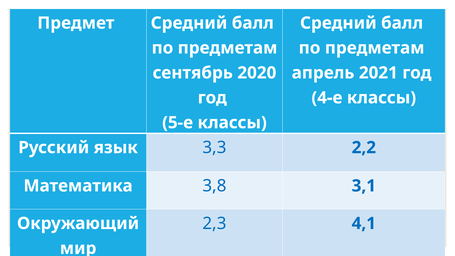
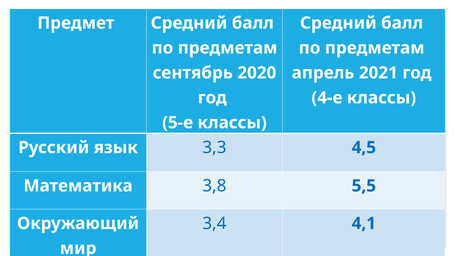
2,2: 2,2 -> 4,5 (364, 148)
3,1: 3,1 -> 5,5 (364, 186)
2,3: 2,3 -> 3,4 (215, 223)
